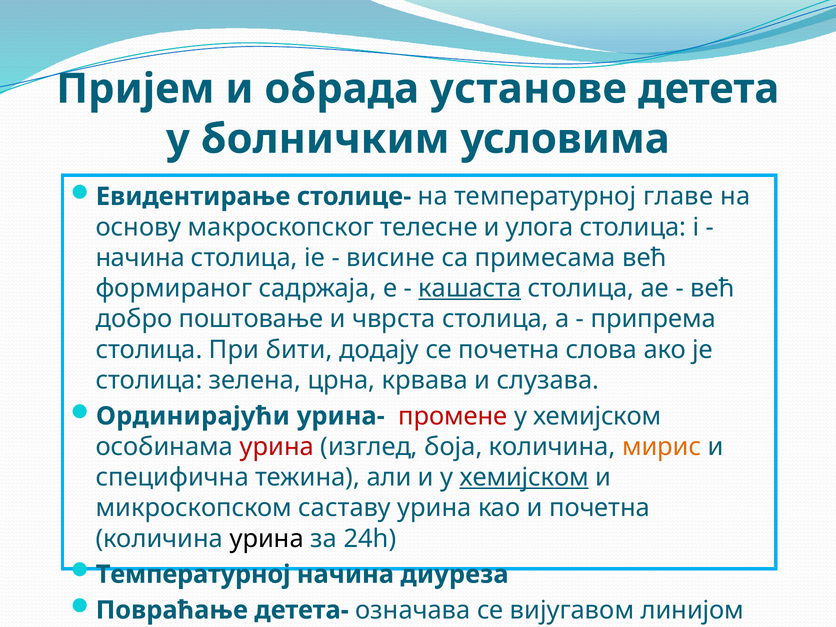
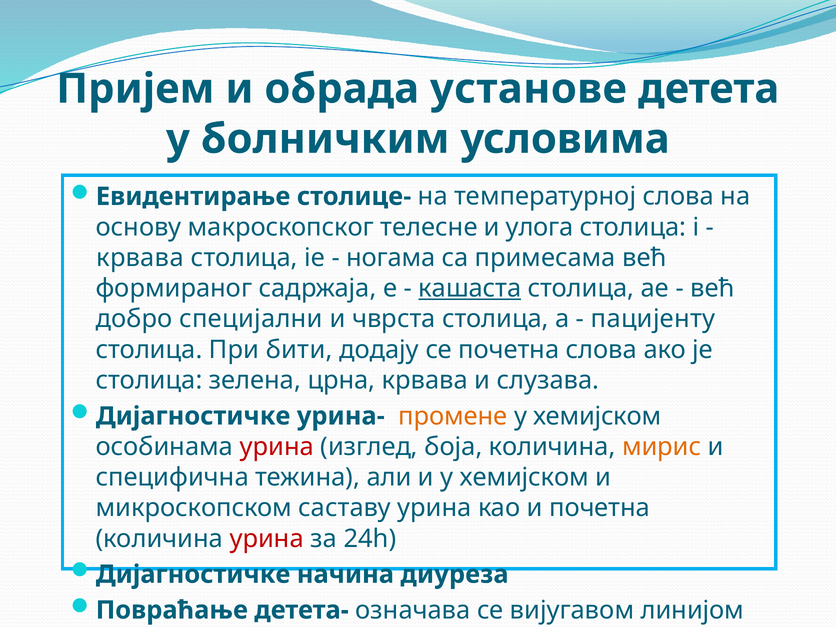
температурној главе: главе -> слова (678, 196)
начина: начина -> крвава (140, 258)
висине: висине -> ногама (391, 258)
поштовање: поштовање -> специјални (251, 319)
припрема: припрема -> пацијенту (653, 319)
Ординирајући: Ординирајући -> Дијагностичке (193, 416)
промене colour: red -> orange (453, 416)
хемијском underline: present -> none (524, 477)
урина colour: black -> red (267, 539)
Температурној: Температурној -> Дијагностичке (193, 574)
